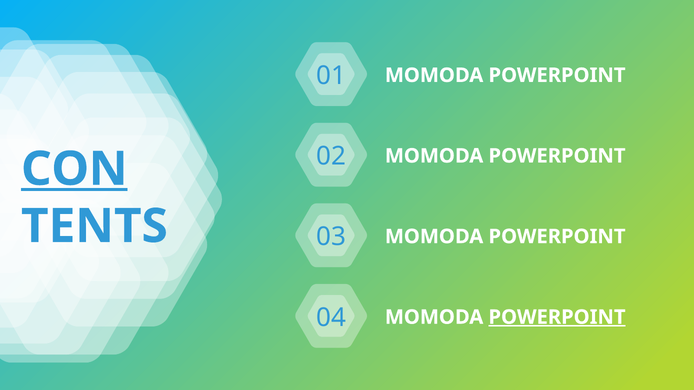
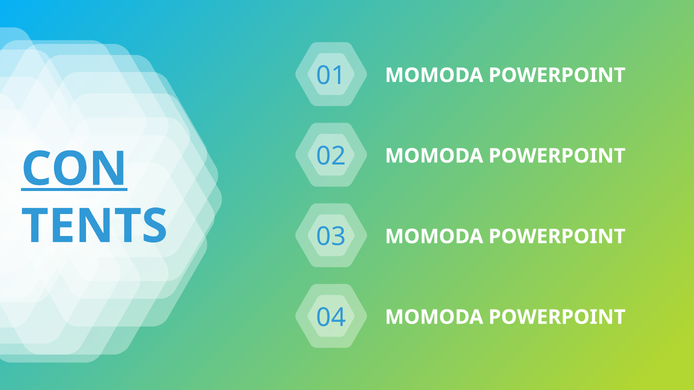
POWERPOINT underline: present -> none (557, 317)
